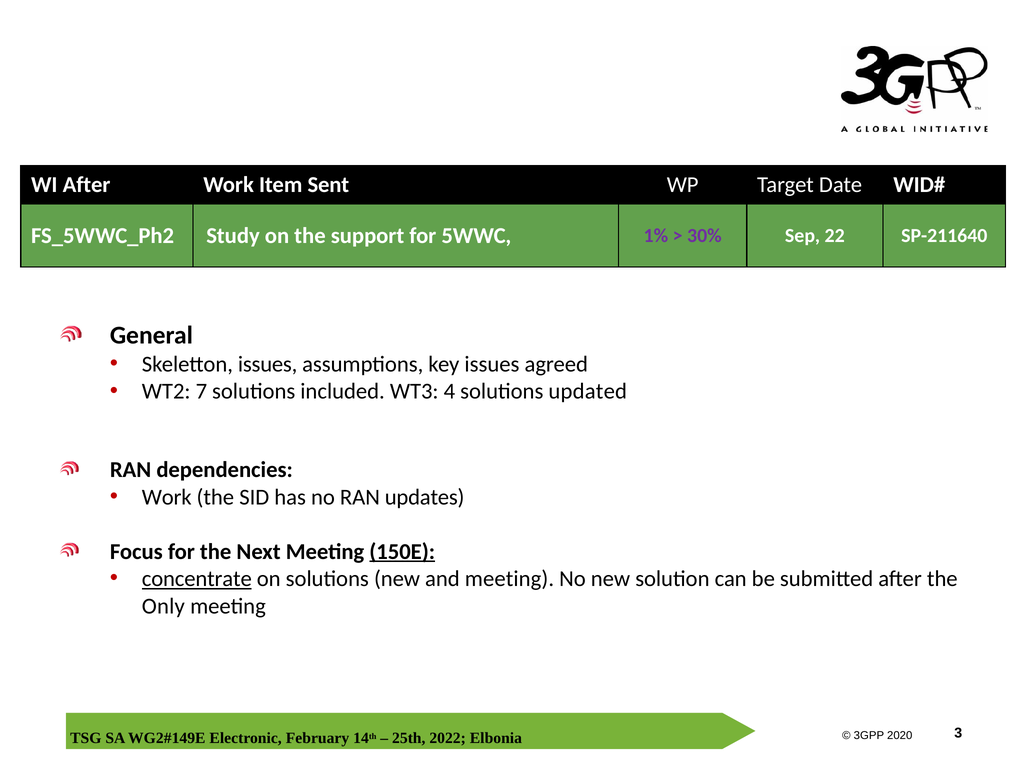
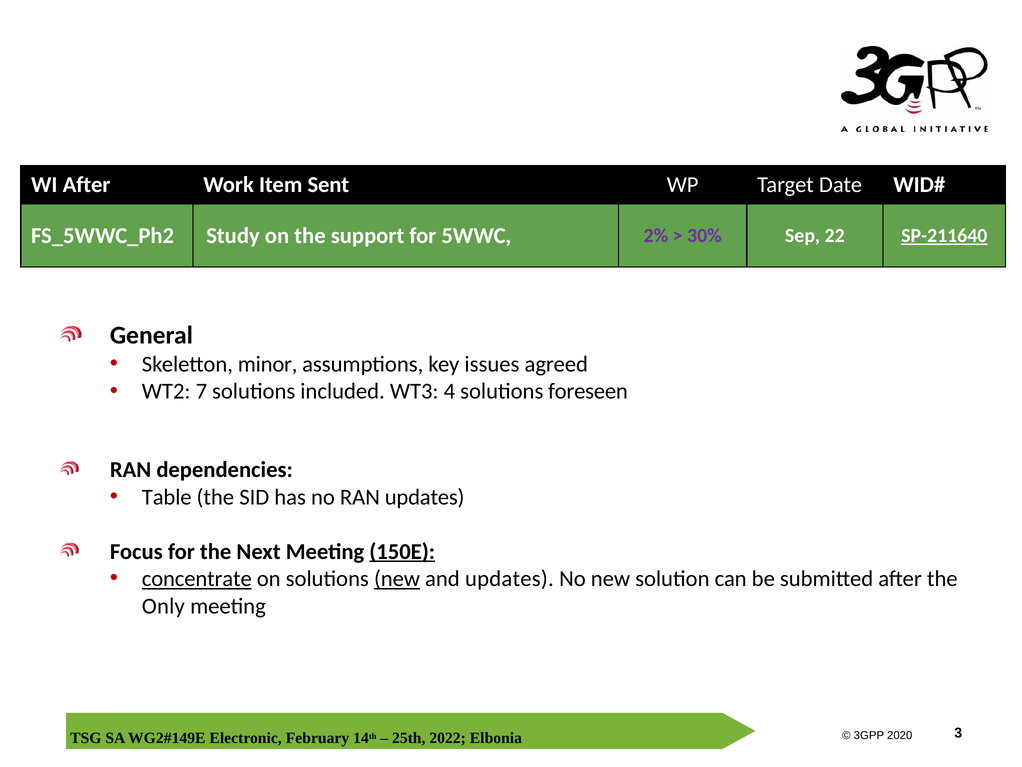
1%: 1% -> 2% (656, 235)
SP-211640 underline: none -> present (944, 235)
Skeletton issues: issues -> minor (268, 364)
updated: updated -> foreseen (588, 391)
Work: Work -> Table (167, 497)
new underline: none -> present (397, 578)
and meeting: meeting -> updates (509, 578)
